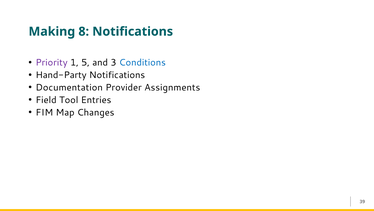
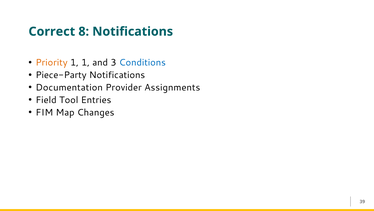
Making: Making -> Correct (52, 31)
Priority colour: purple -> orange (52, 62)
1 5: 5 -> 1 (86, 62)
Hand-Party: Hand-Party -> Piece-Party (61, 75)
